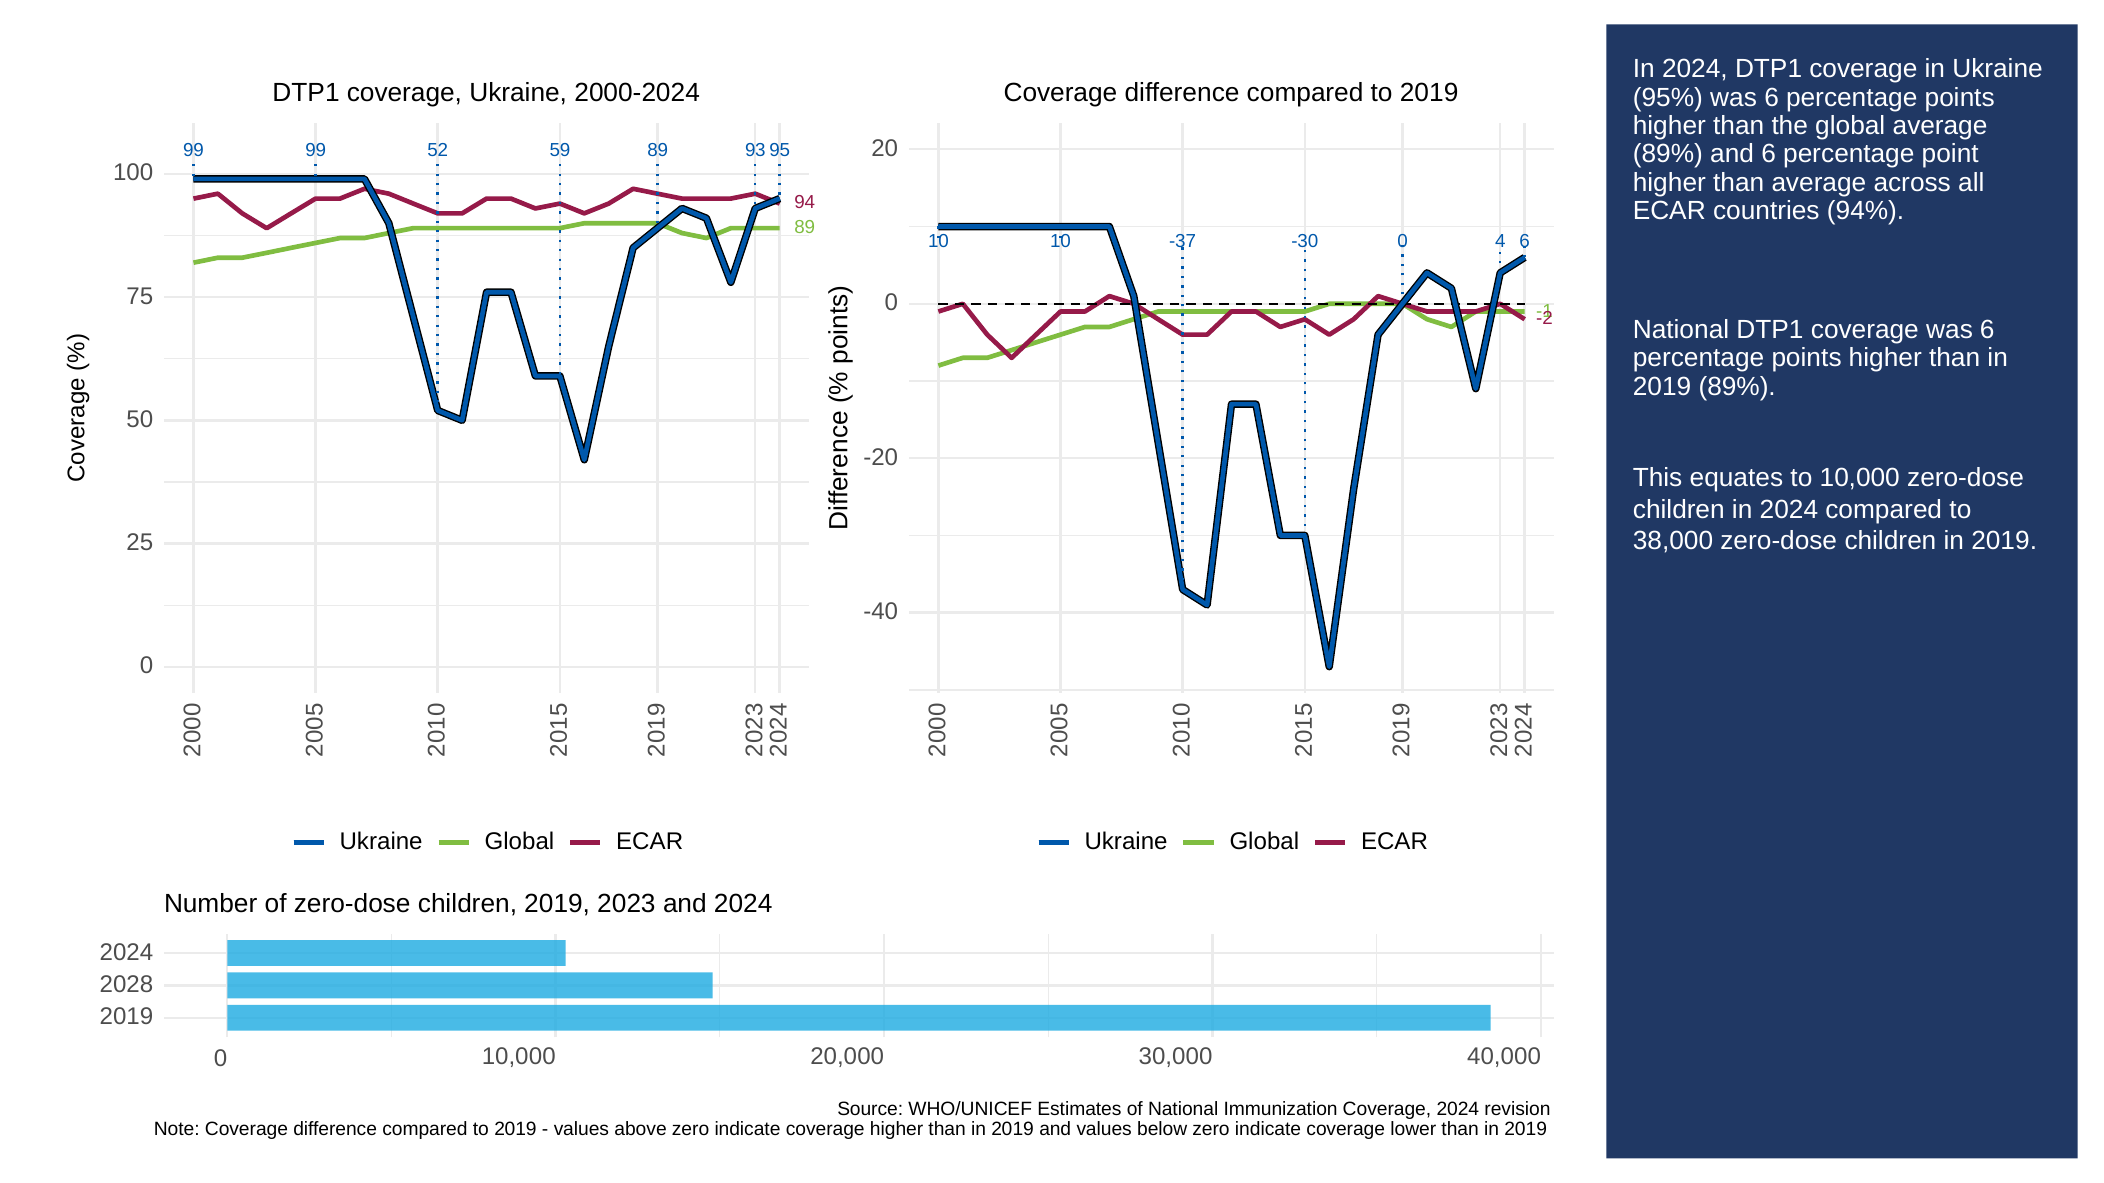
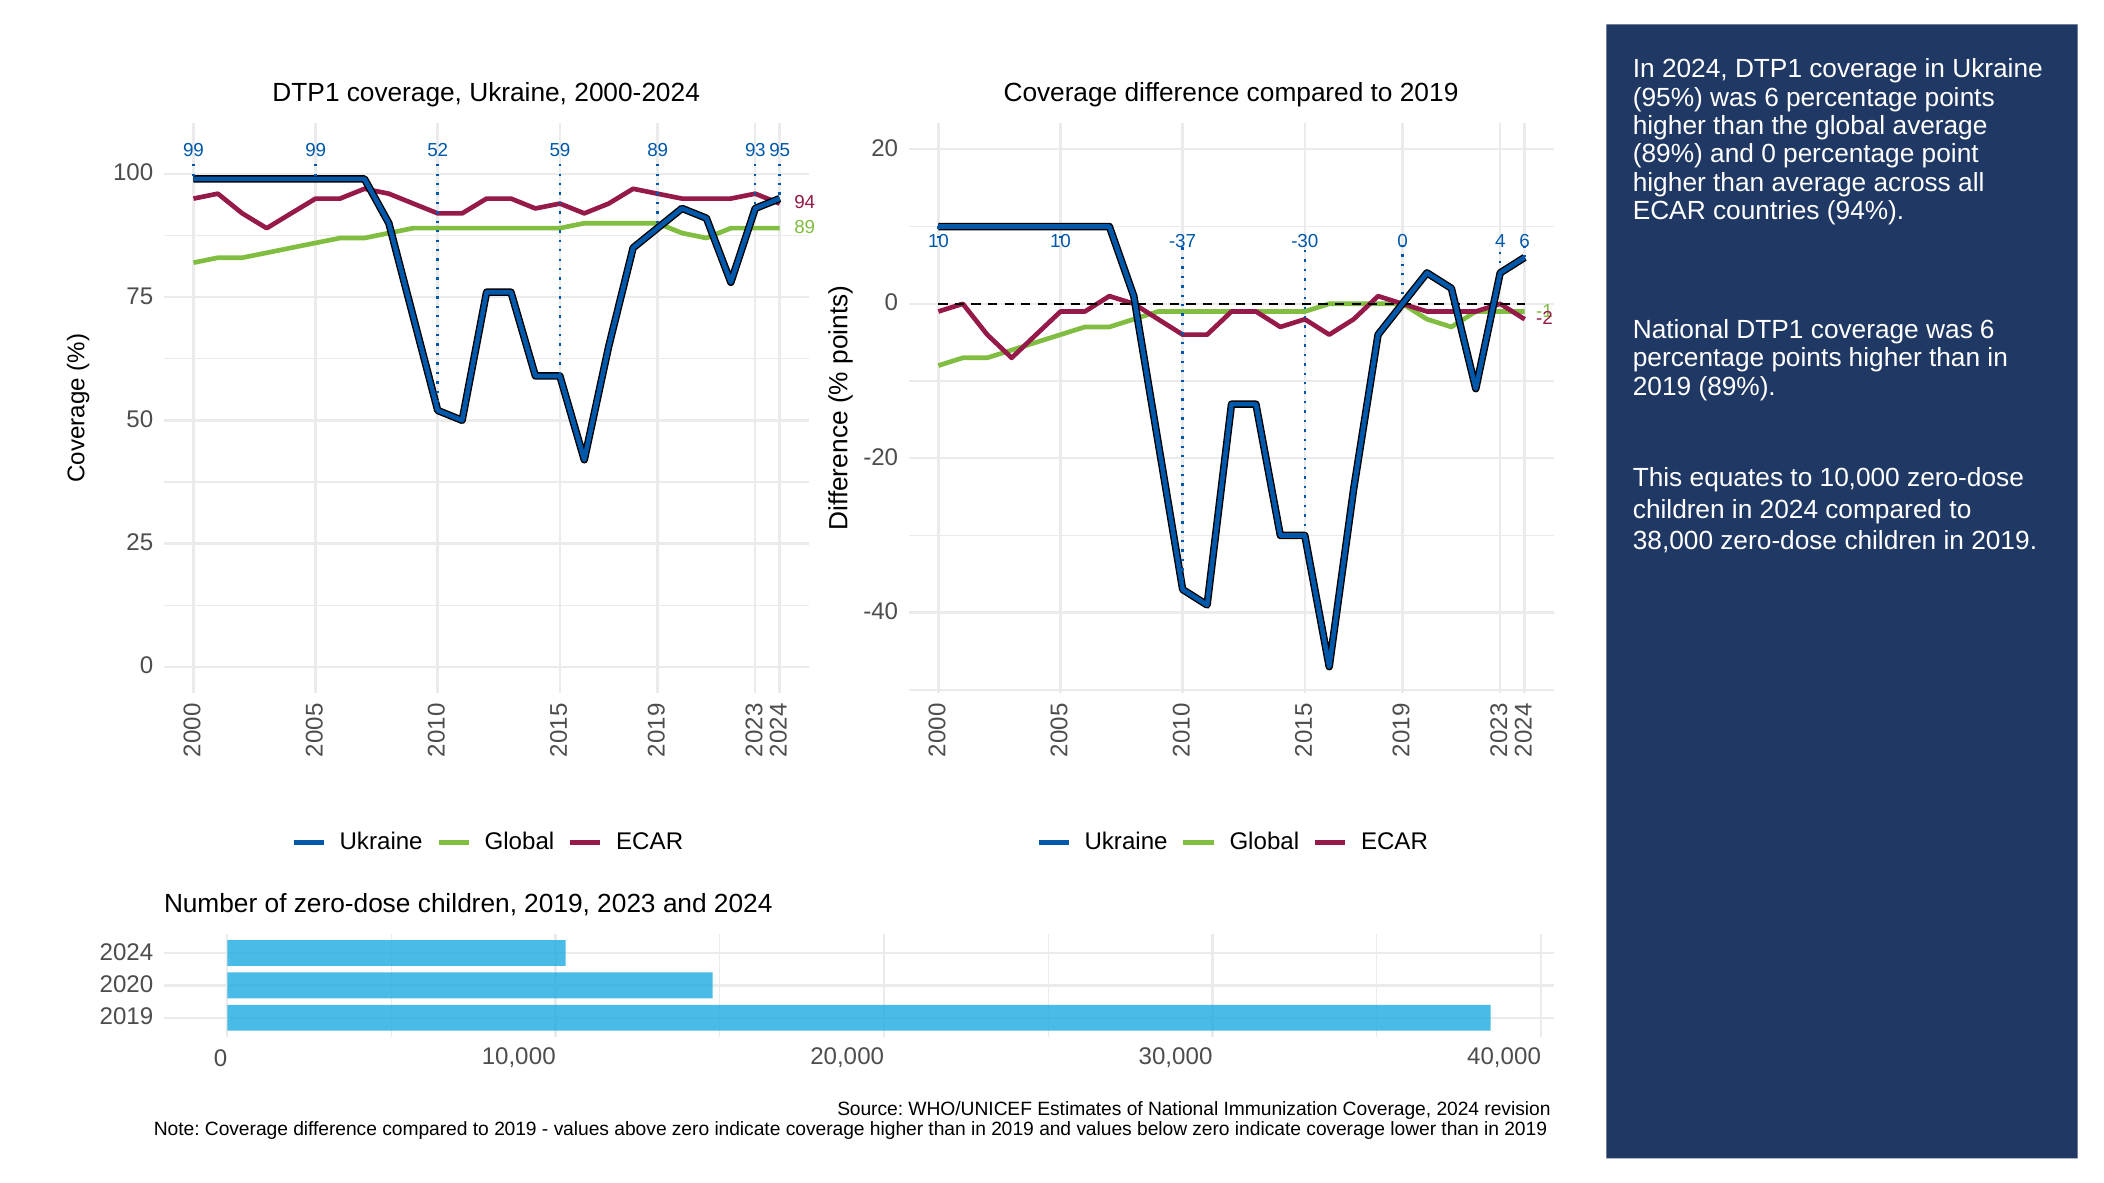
and 6: 6 -> 0 (1769, 154)
2028: 2028 -> 2020 (126, 985)
